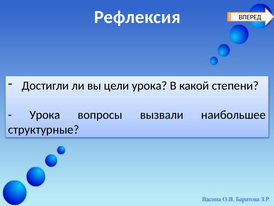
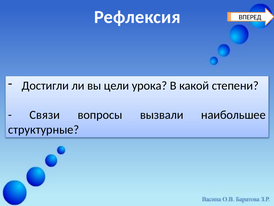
Урока: Урока -> Связи (45, 115)
